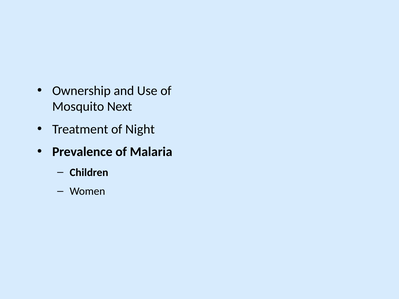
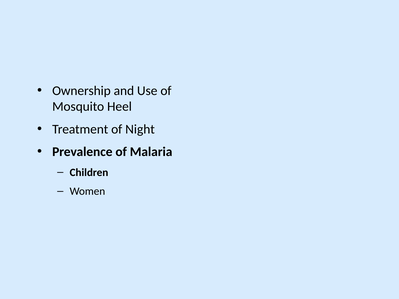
Next: Next -> Heel (119, 107)
